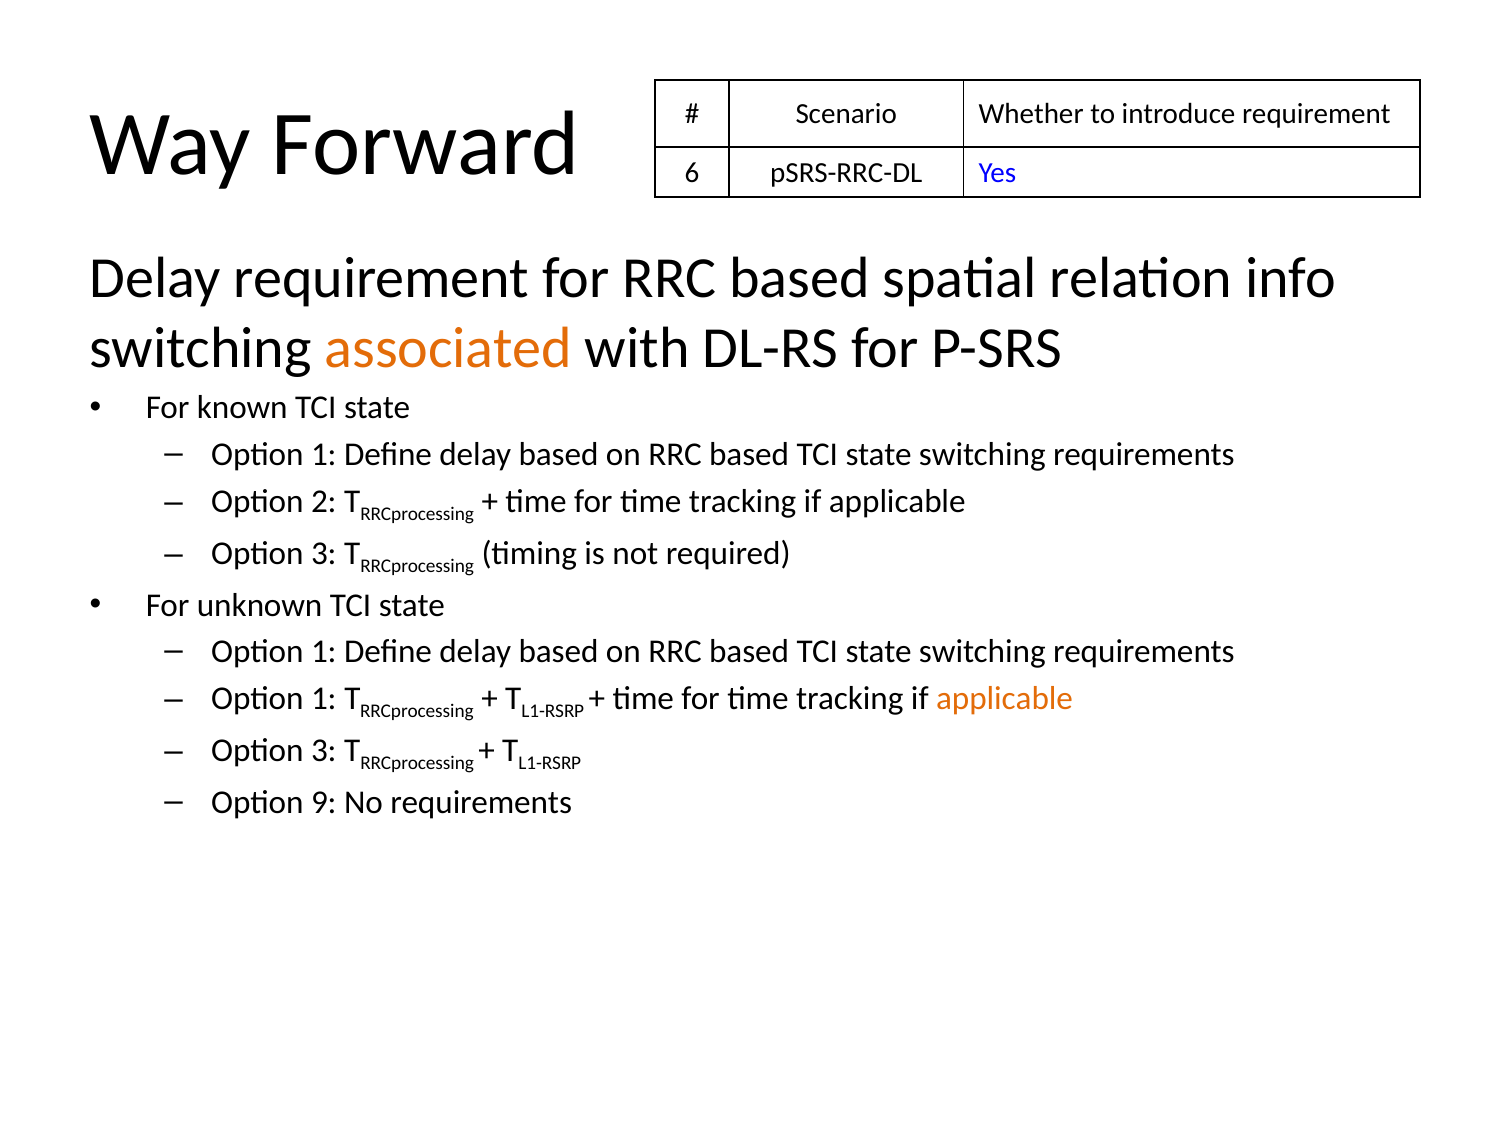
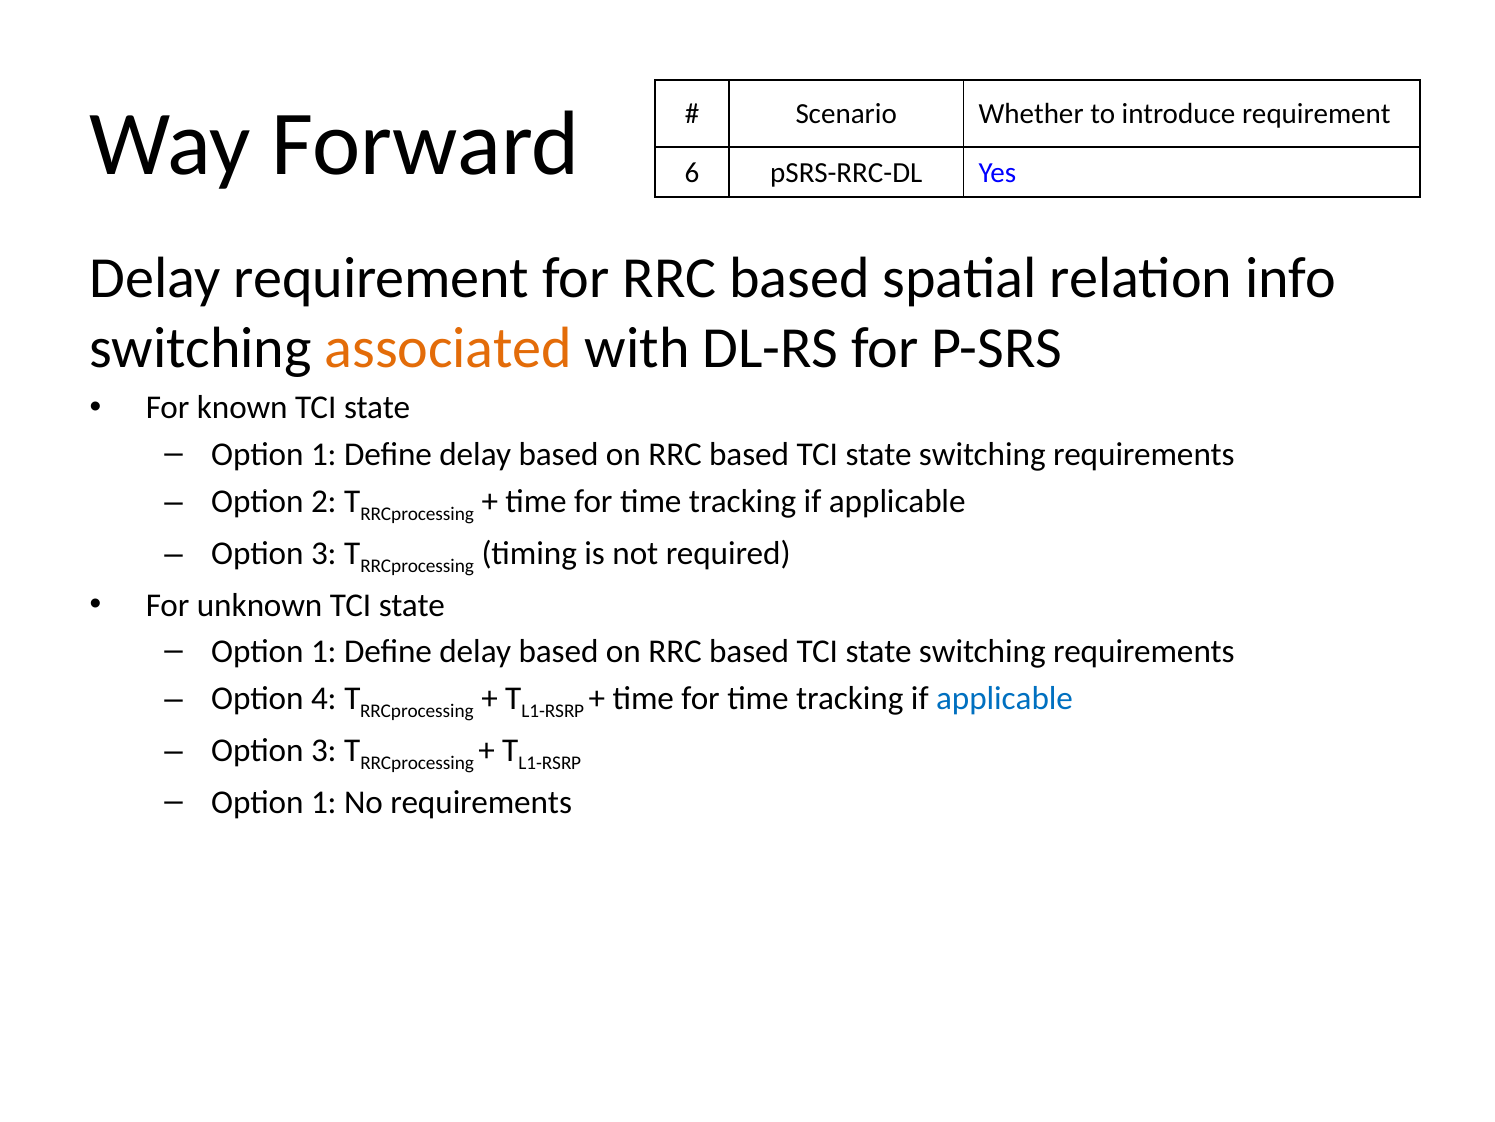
1: 1 -> 4 (324, 698)
applicable colour: orange -> blue (1004, 698)
9: 9 -> 1 (324, 802)
